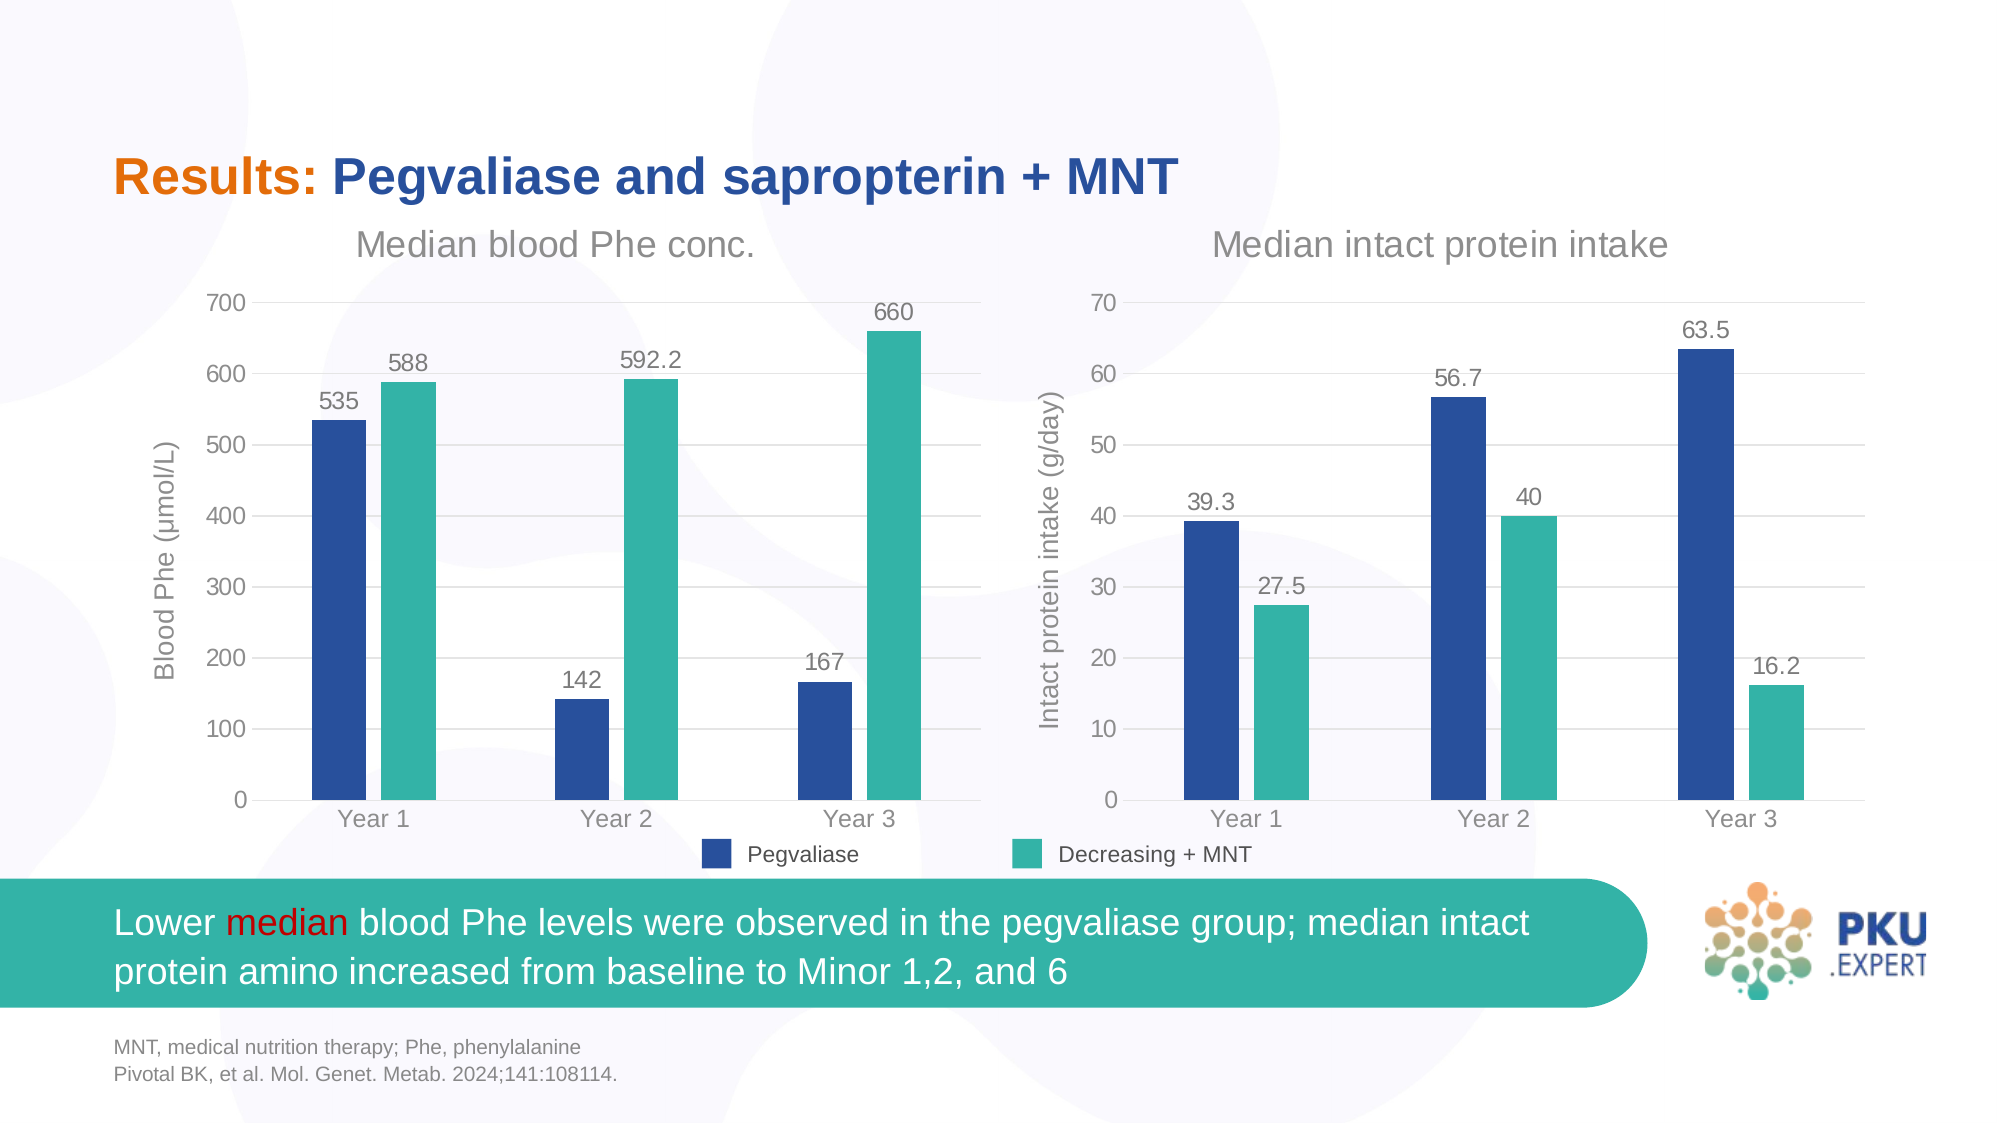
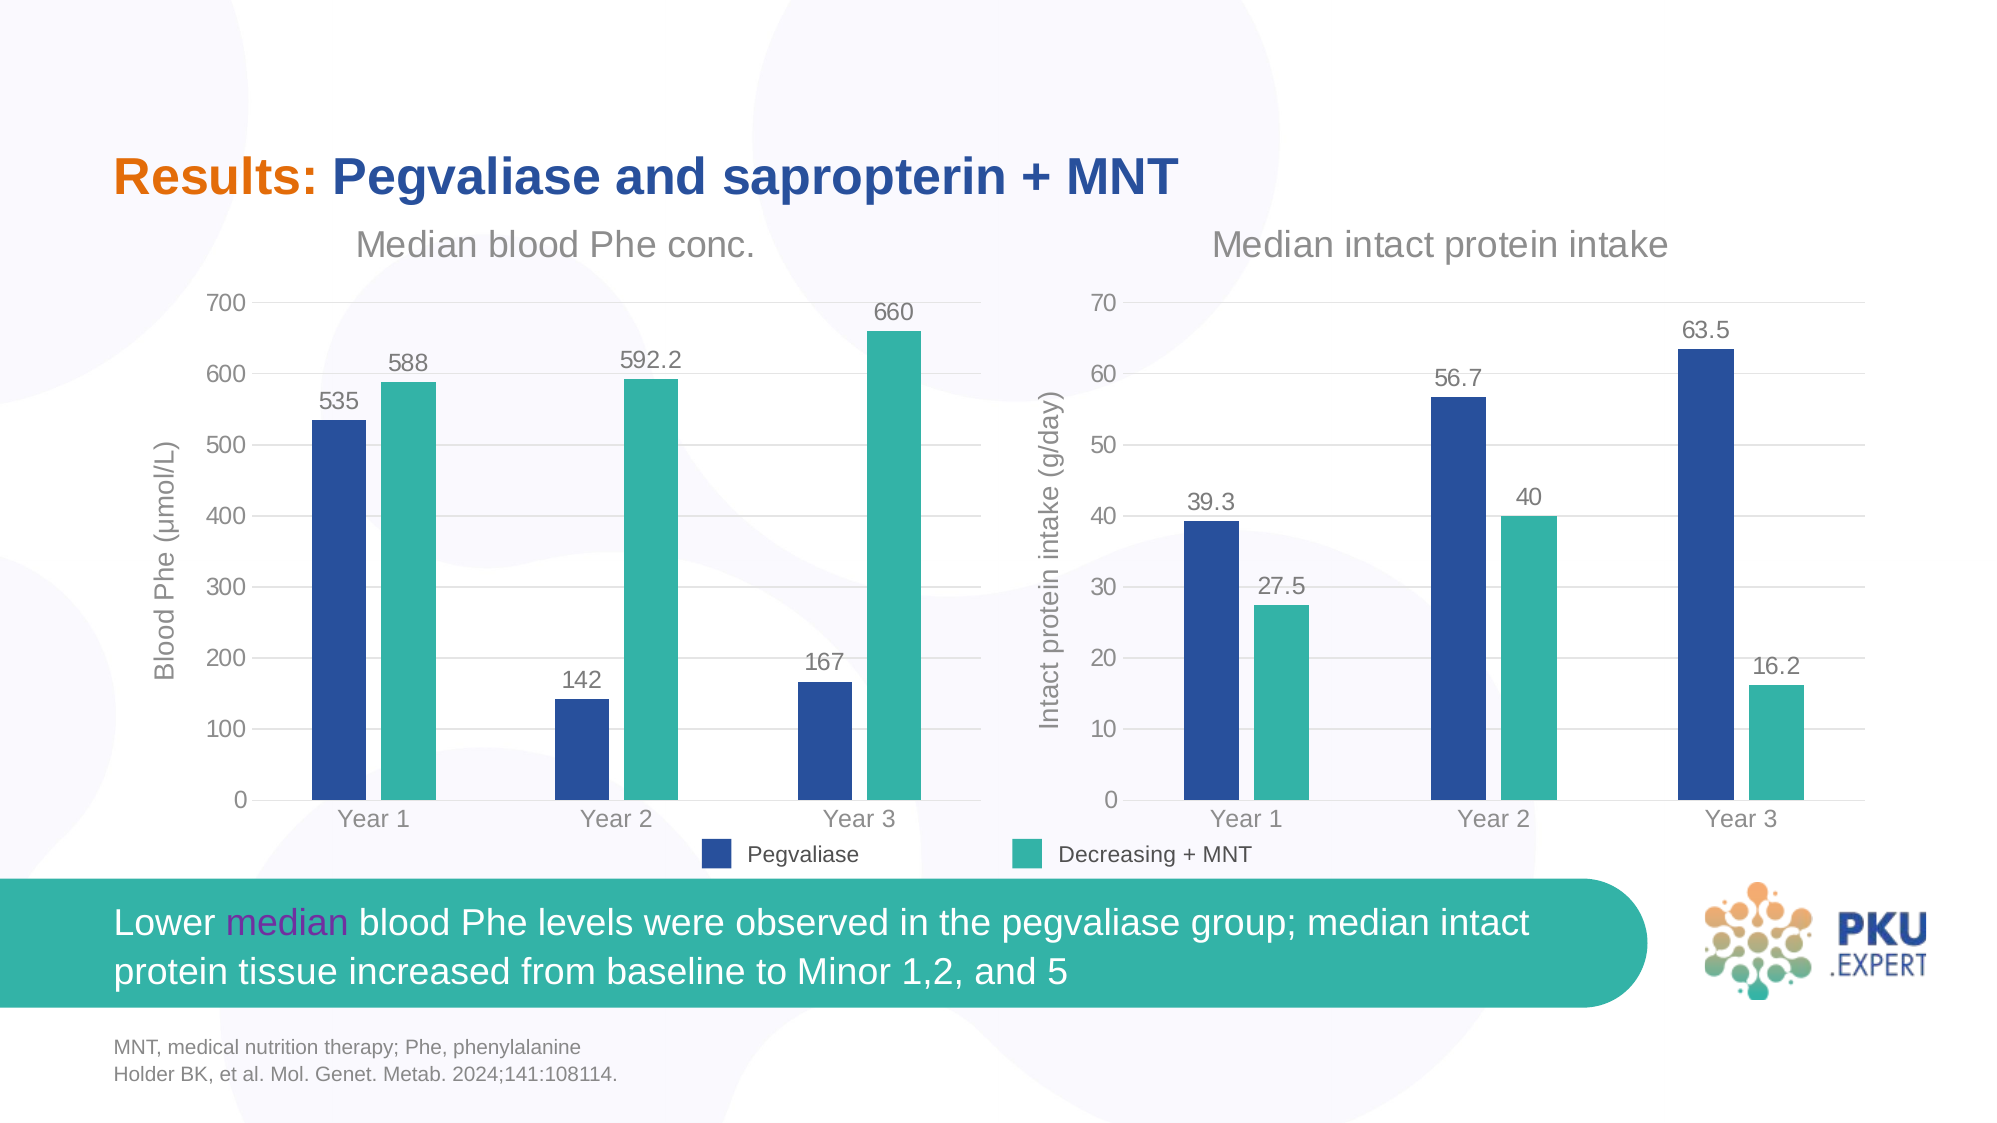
median colour: red -> purple (287, 923)
amino: amino -> tissue (288, 973)
6: 6 -> 5 (1058, 973)
Pivotal: Pivotal -> Holder (144, 1075)
